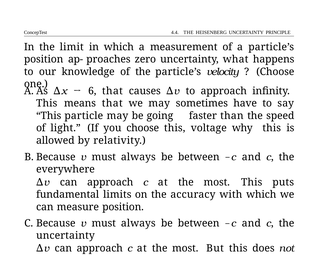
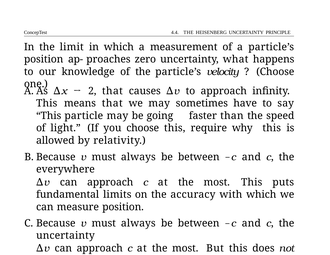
6: 6 -> 2 (92, 91)
voltage: voltage -> require (209, 128)
